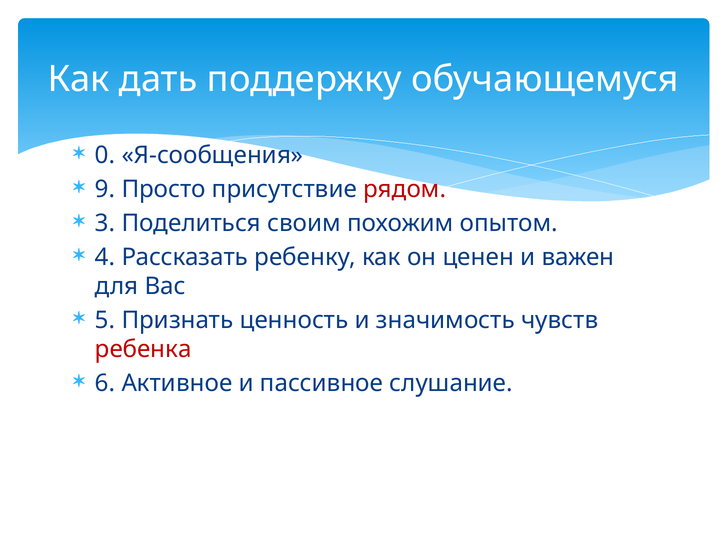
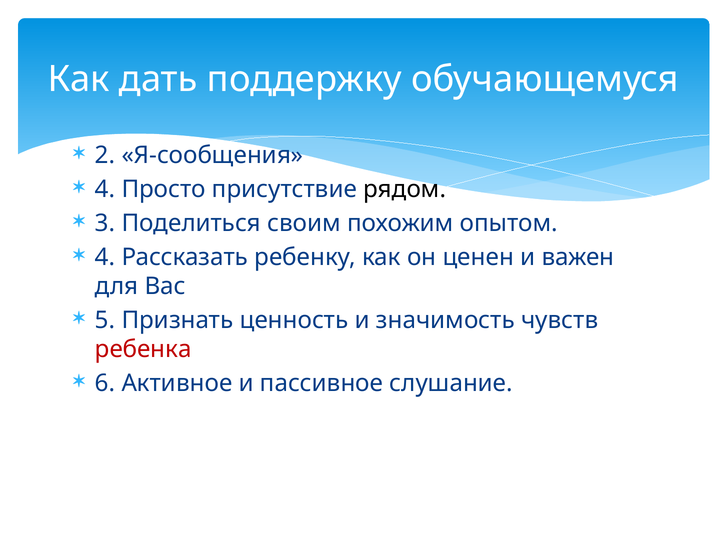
0: 0 -> 2 (105, 155)
9: 9 -> 4 (105, 189)
рядом colour: red -> black (405, 189)
